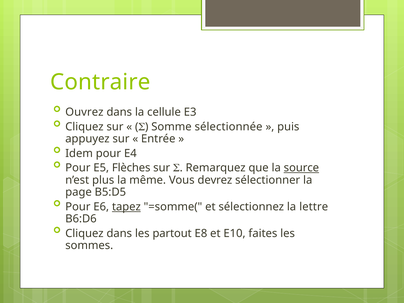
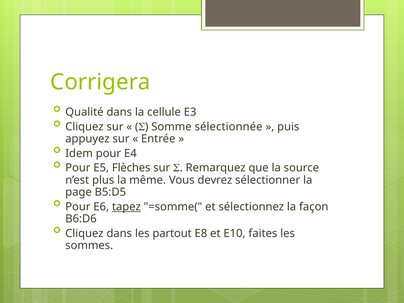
Contraire: Contraire -> Corrigera (100, 82)
Ouvrez: Ouvrez -> Qualité (84, 112)
source underline: present -> none (301, 168)
lettre: lettre -> façon (314, 207)
